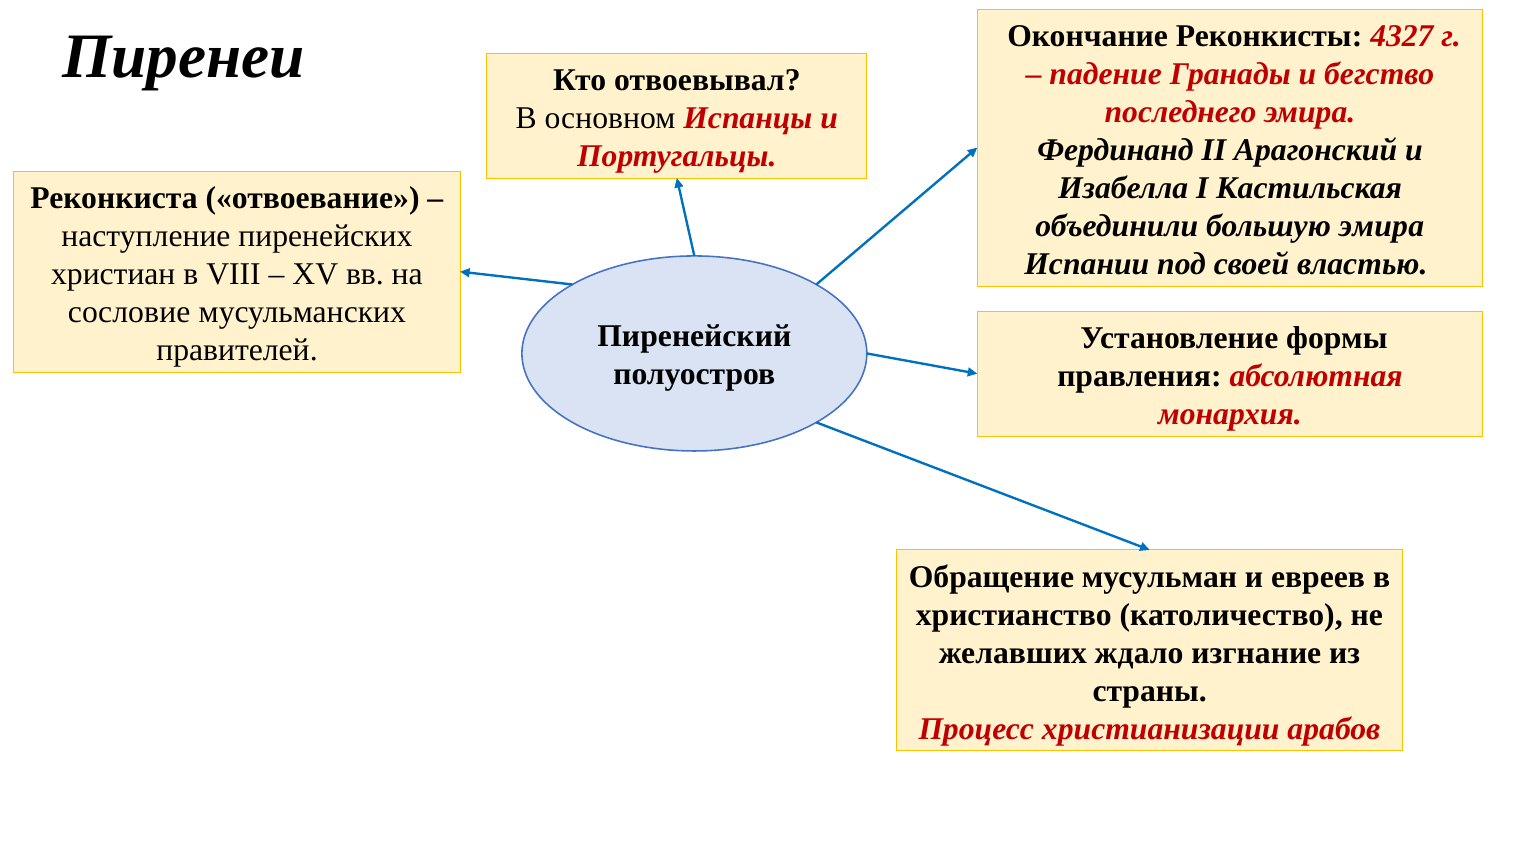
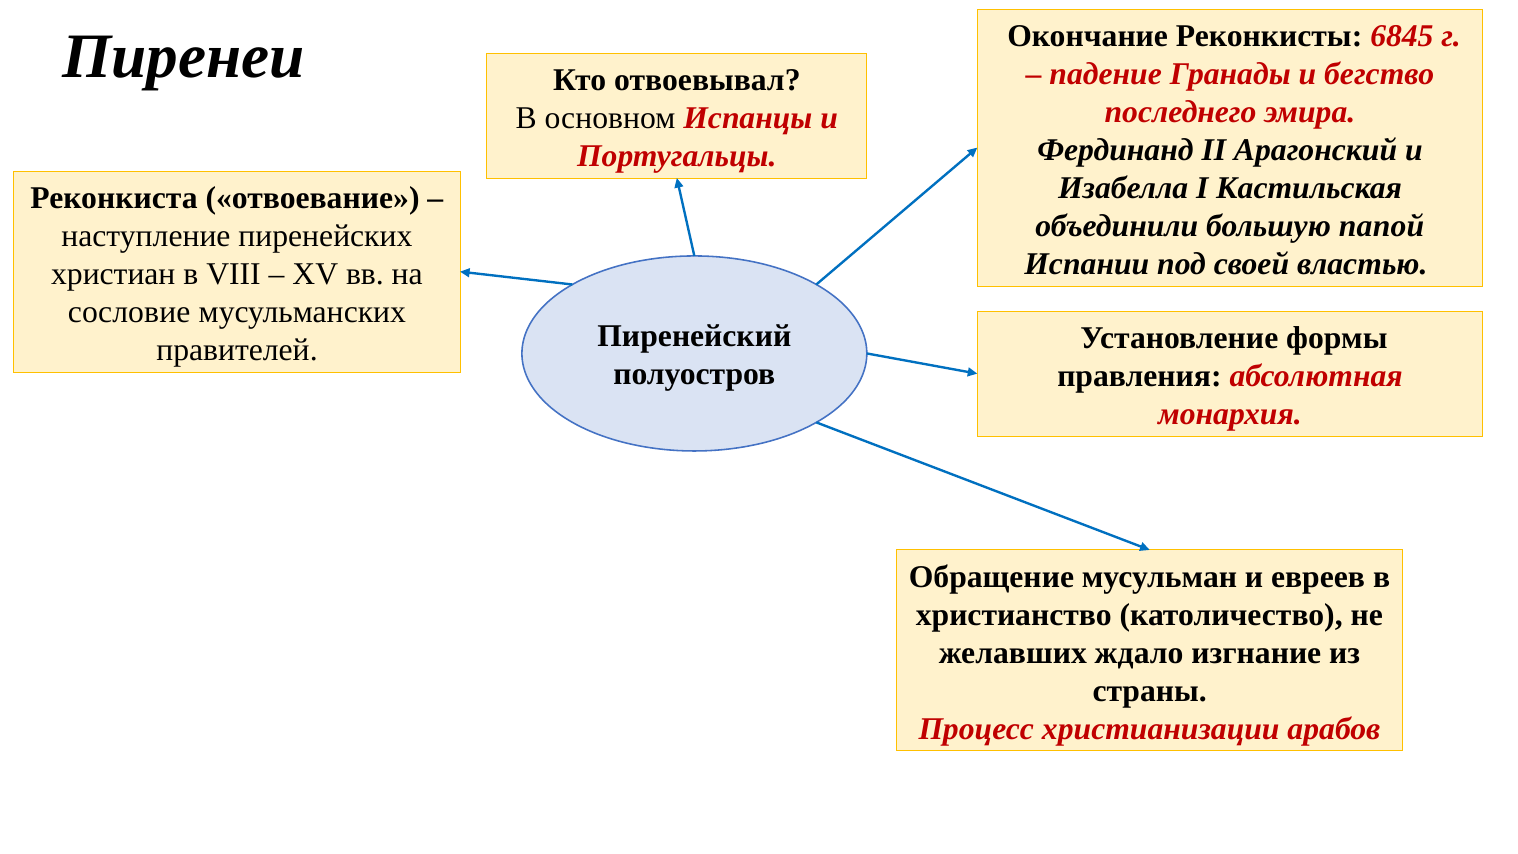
4327: 4327 -> 6845 (1402, 36)
большую эмира: эмира -> папой (1382, 226)
